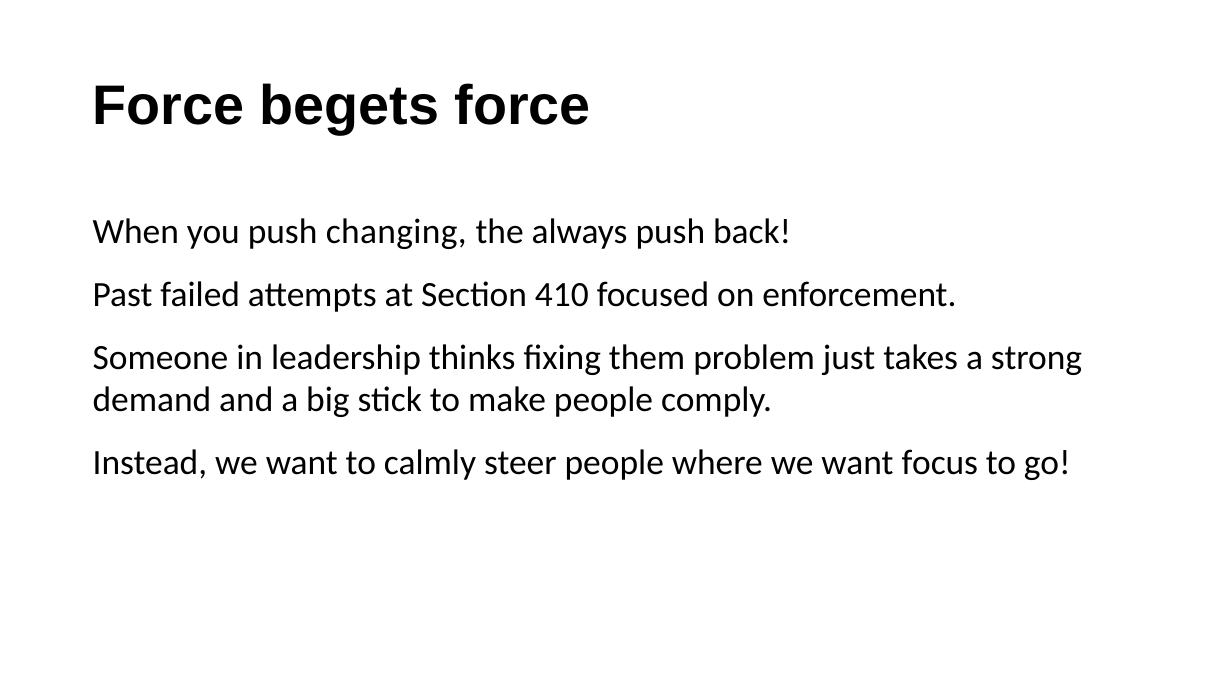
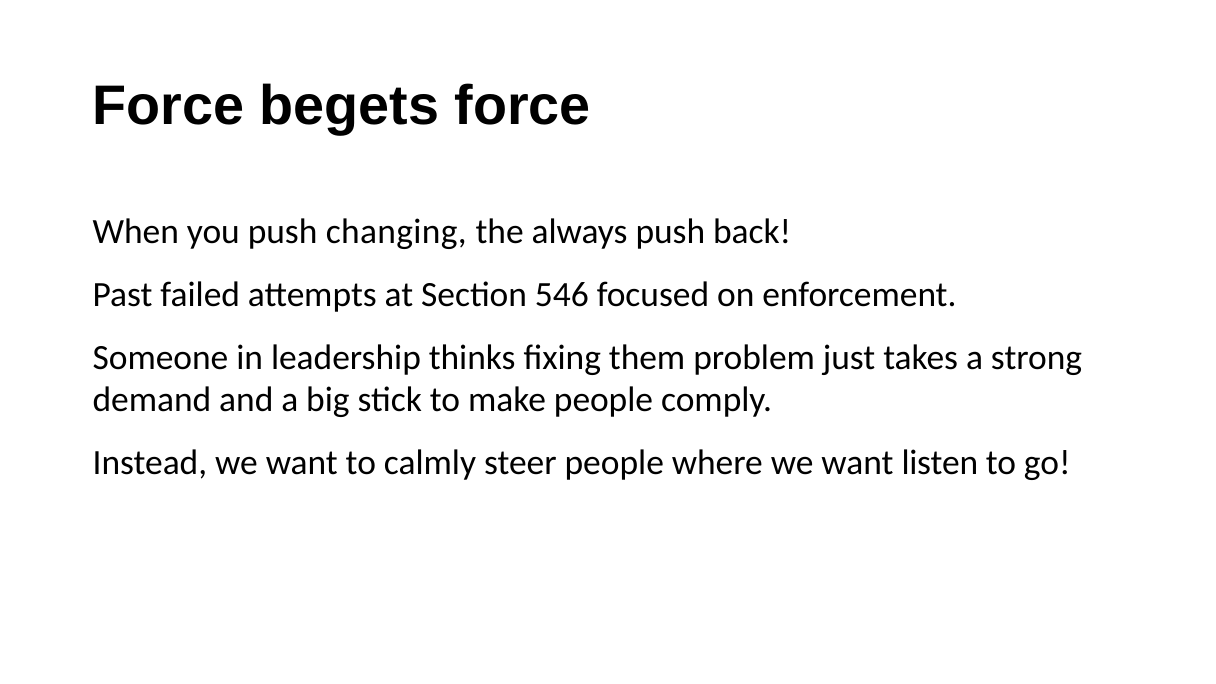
410: 410 -> 546 (562, 295)
focus: focus -> listen (940, 463)
